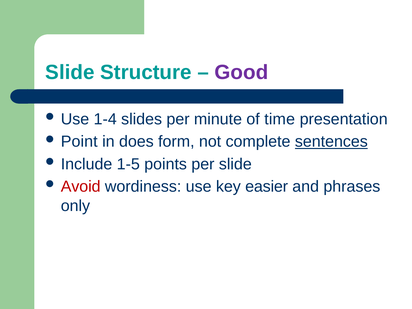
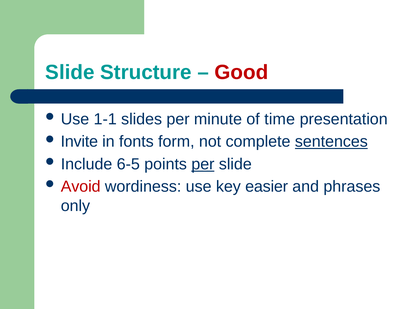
Good colour: purple -> red (241, 73)
1-4: 1-4 -> 1-1 (105, 119)
Point: Point -> Invite (79, 142)
does: does -> fonts (136, 142)
1-5: 1-5 -> 6-5 (128, 164)
per underline: none -> present (203, 164)
